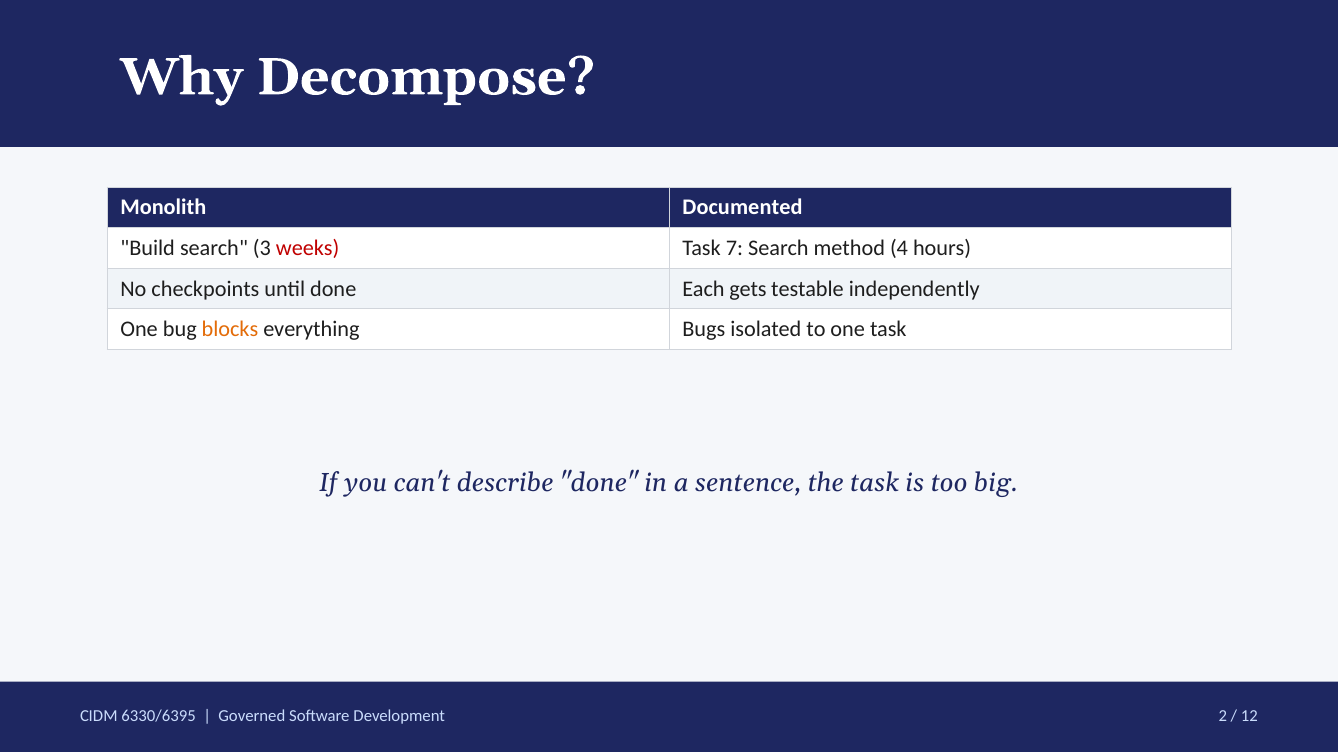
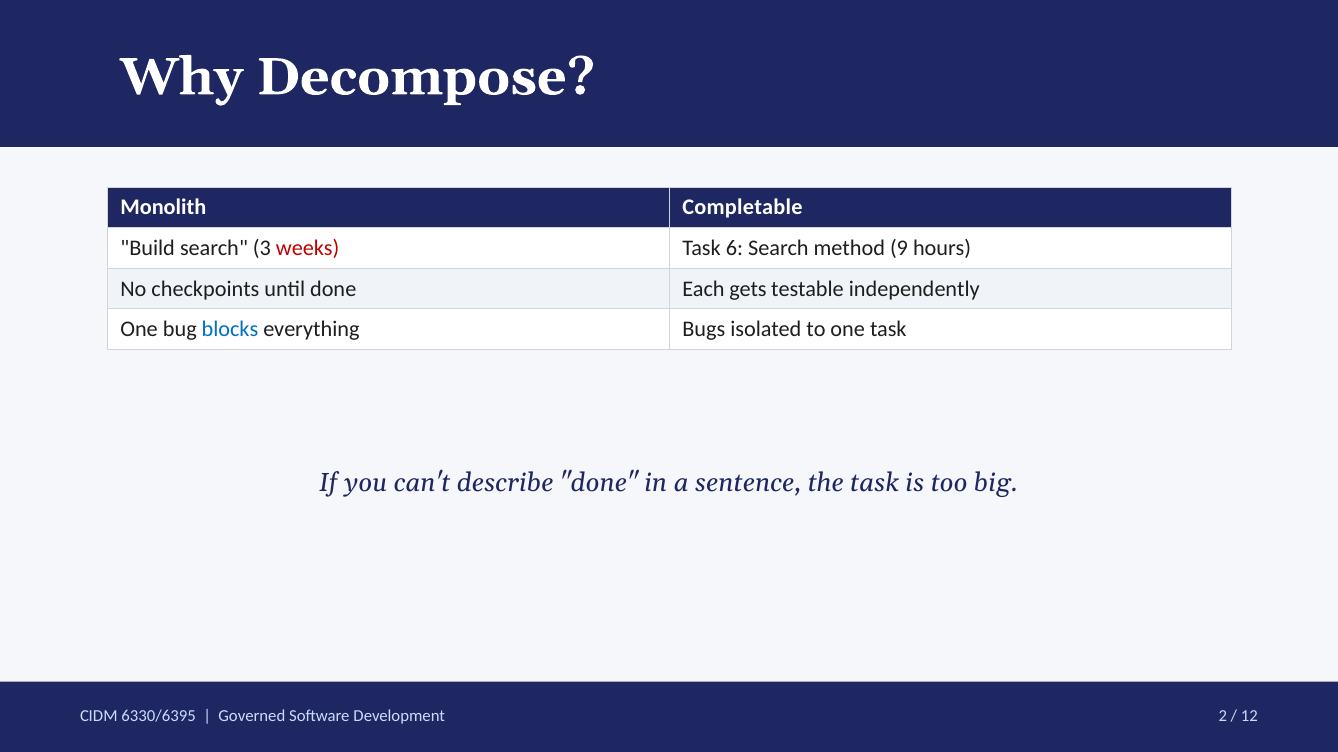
Documented: Documented -> Completable (742, 208)
7: 7 -> 6 (734, 248)
4: 4 -> 9 (899, 248)
blocks colour: orange -> blue (230, 330)
